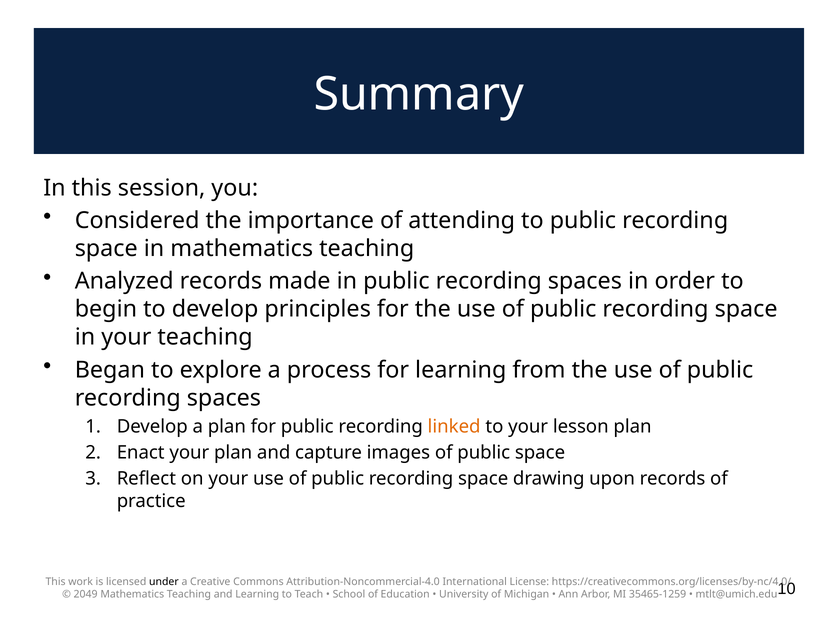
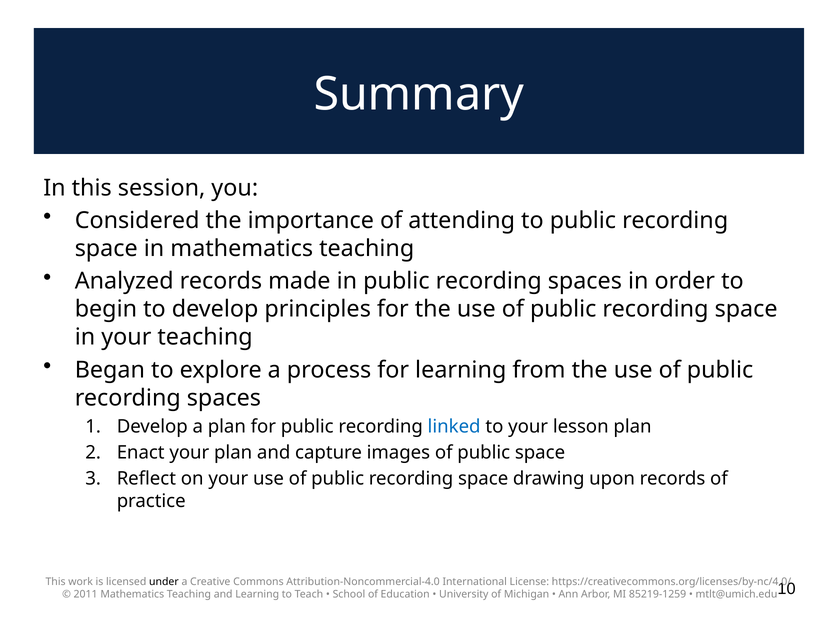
linked colour: orange -> blue (454, 426)
2049: 2049 -> 2011 (86, 594)
35465-1259: 35465-1259 -> 85219-1259 (658, 594)
